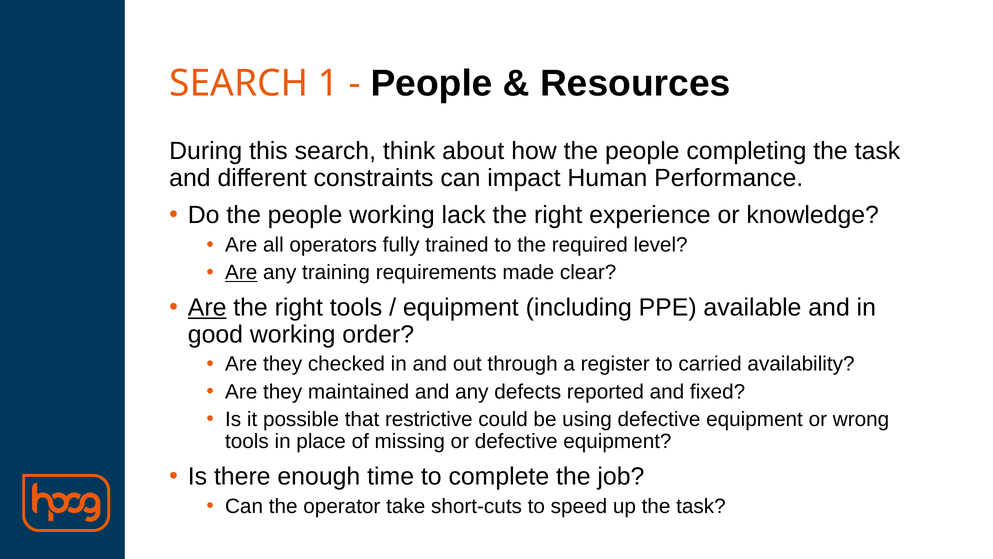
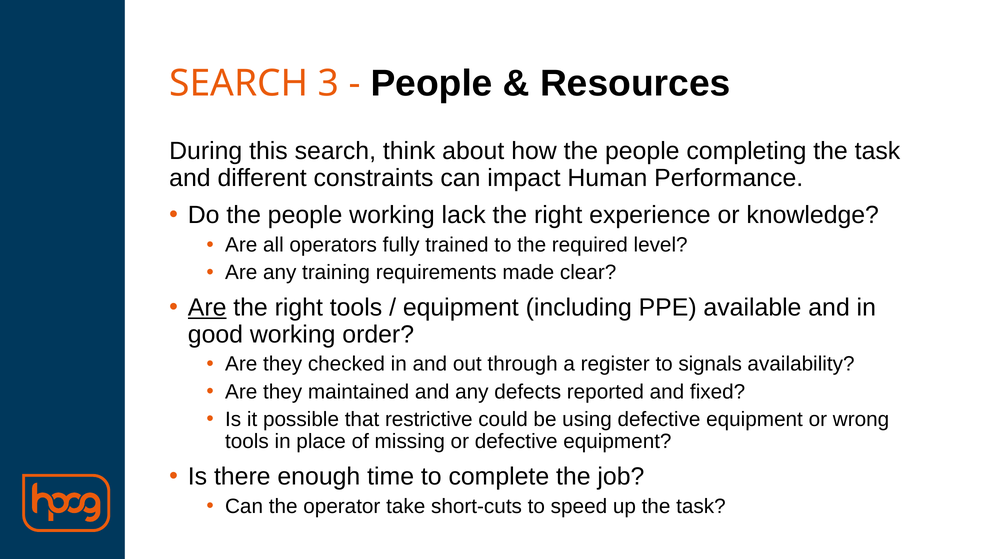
1: 1 -> 3 (329, 83)
Are underline: present -> none (241, 272)
carried: carried -> signals (710, 364)
